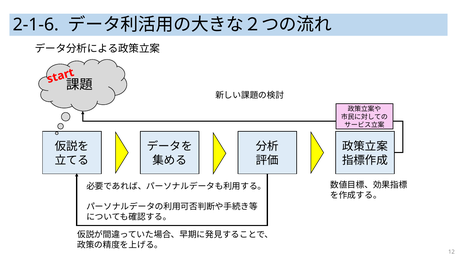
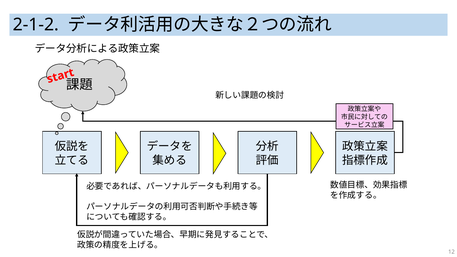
2-1-6: 2-1-6 -> 2-1-2 (36, 25)
